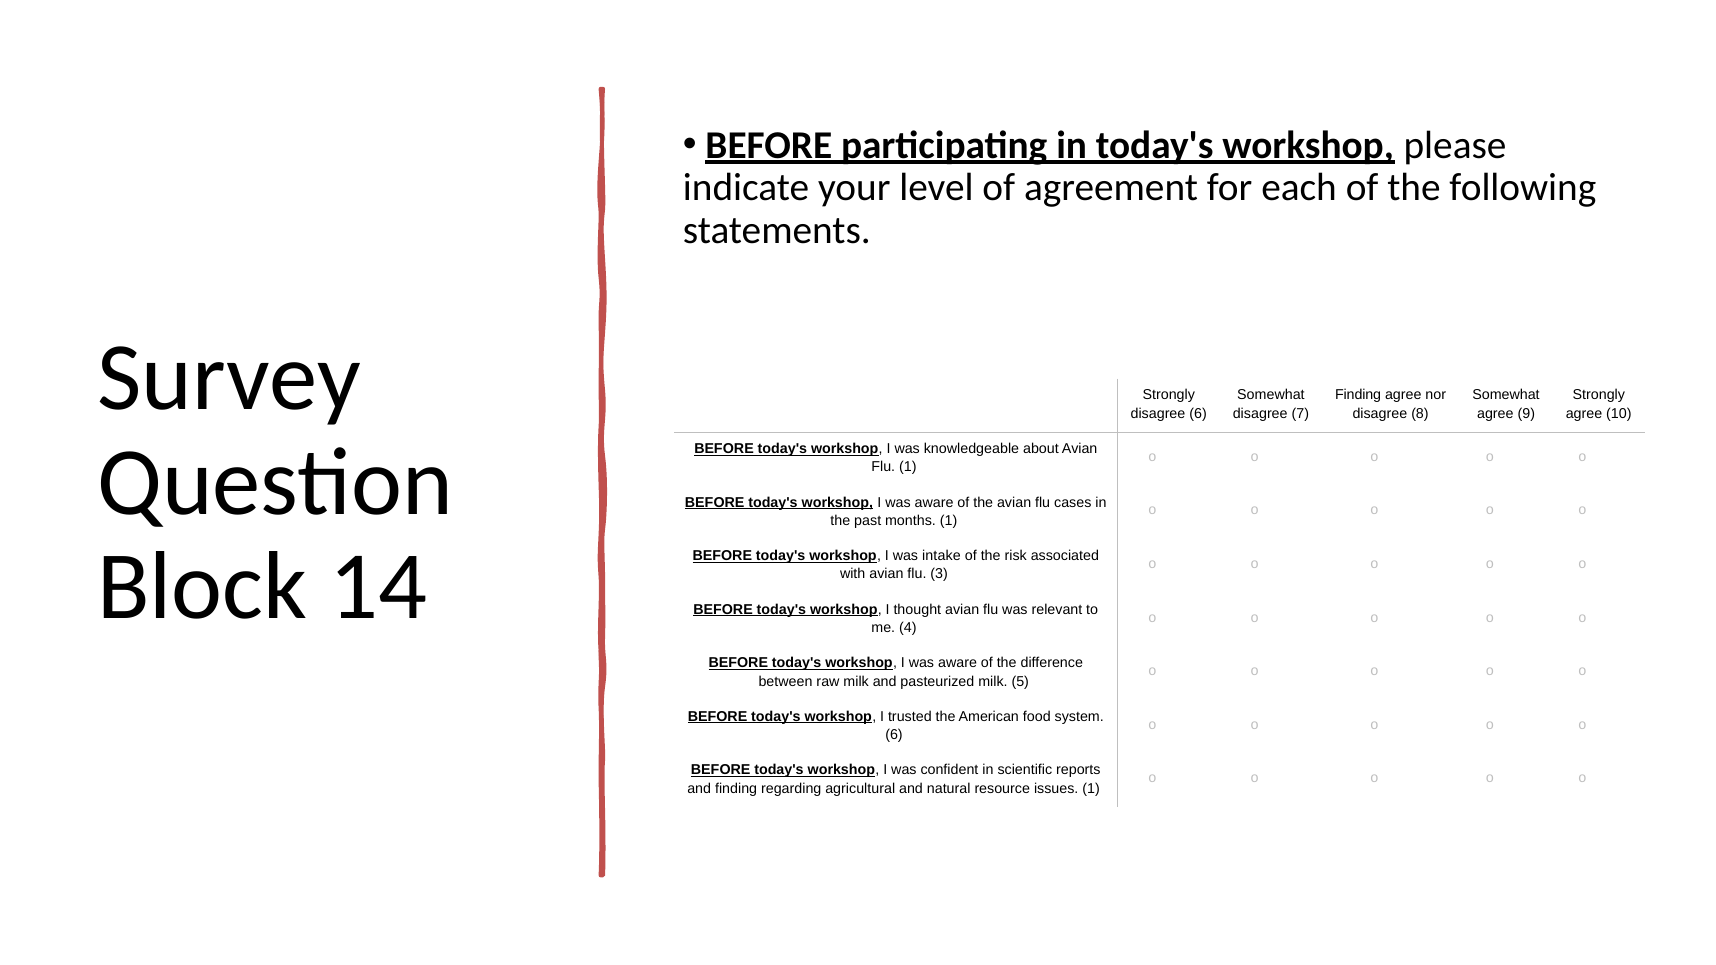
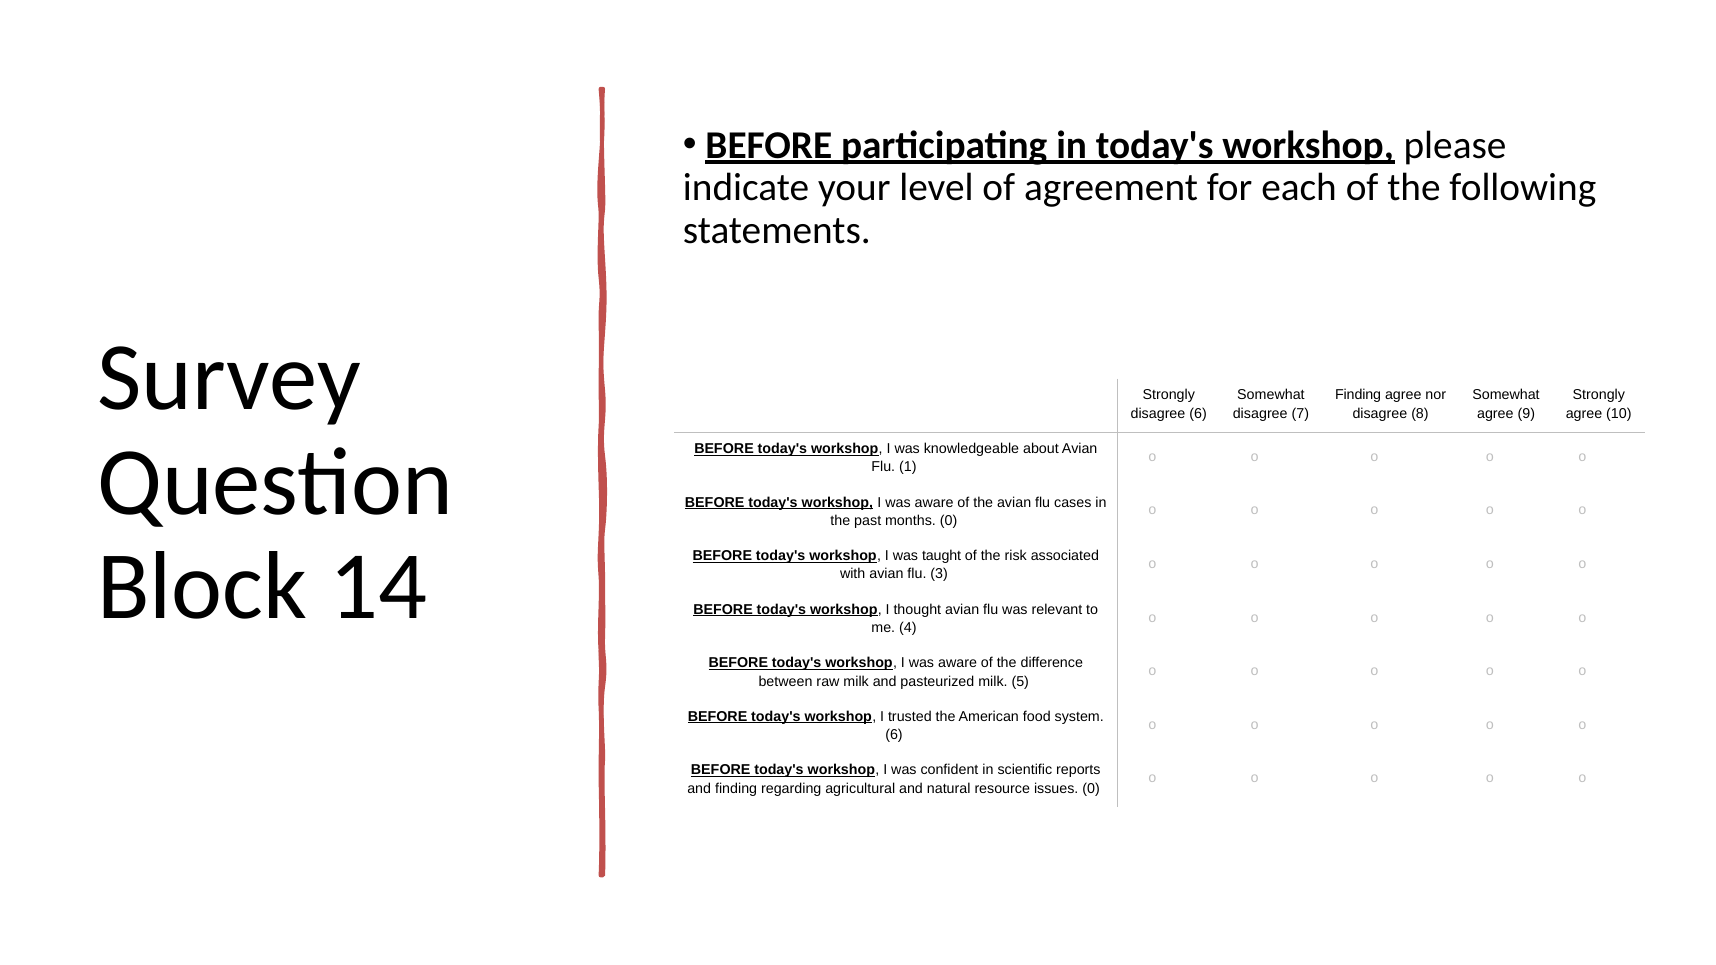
months 1: 1 -> 0 (949, 521)
intake: intake -> taught (942, 556)
issues 1: 1 -> 0 (1091, 789)
